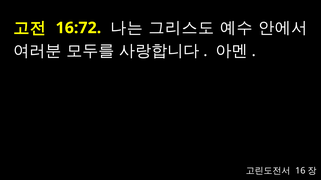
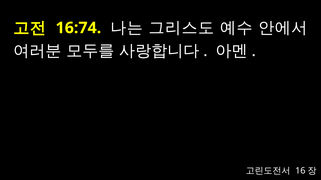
16:72: 16:72 -> 16:74 (78, 28)
